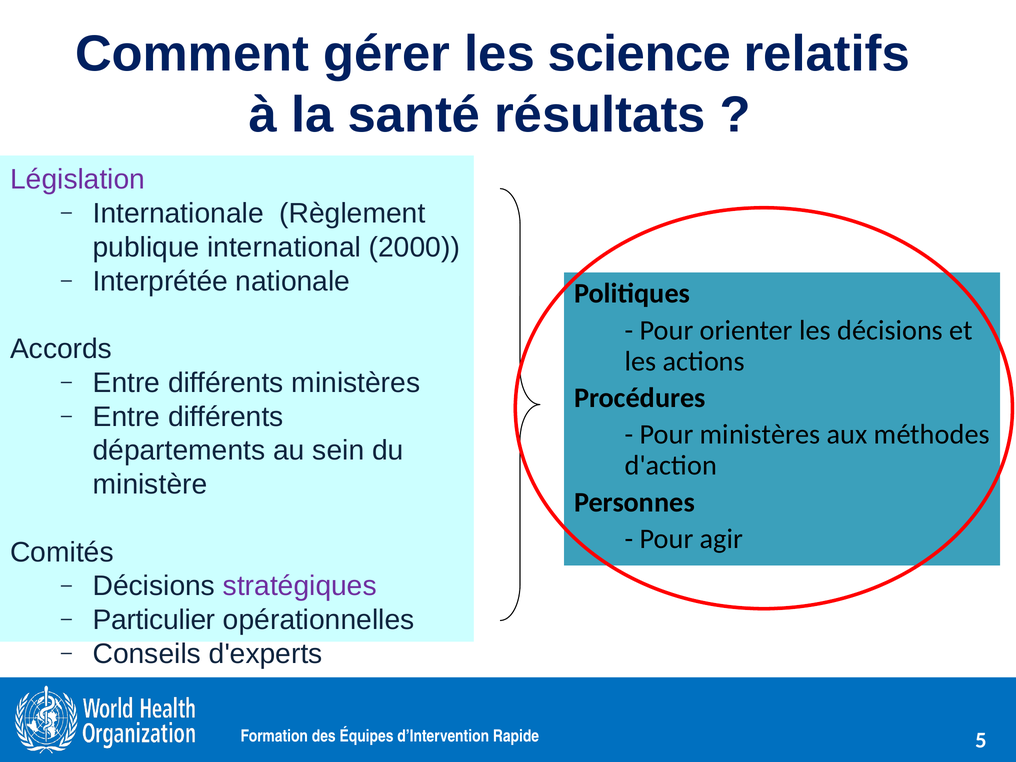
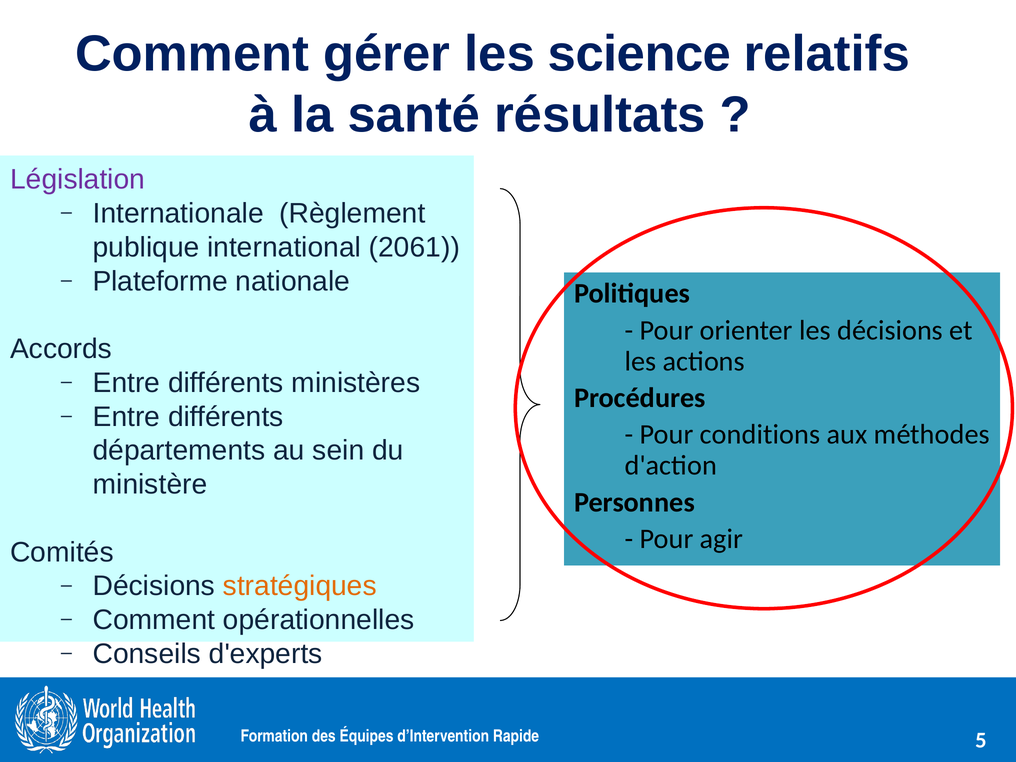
2000: 2000 -> 2061 (414, 247)
Interprétée: Interprétée -> Plateforme (160, 281)
Pour ministères: ministères -> conditions (760, 435)
stratégiques colour: purple -> orange (300, 586)
Particulier: Particulier -> Comment (154, 620)
